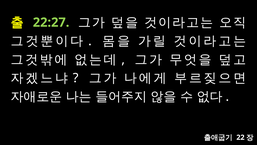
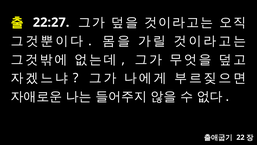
22:27 colour: light green -> white (51, 22)
